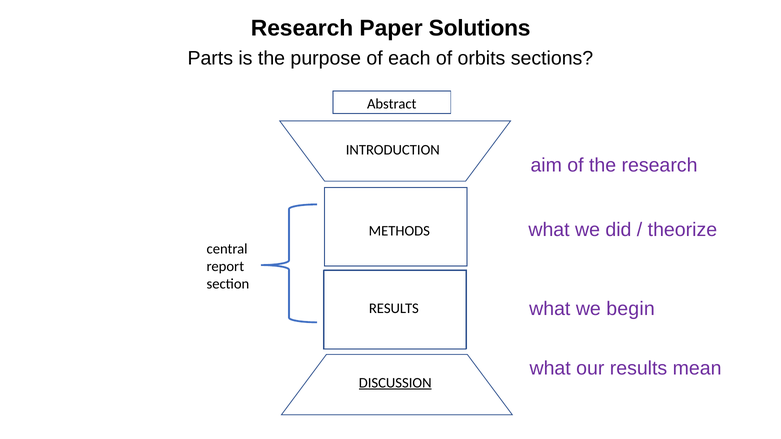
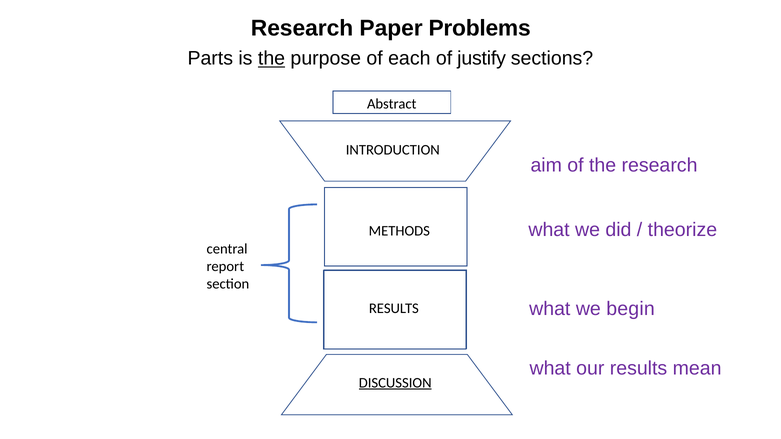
Solutions: Solutions -> Problems (480, 28)
the underline: none -> present (272, 59)
orbits: orbits -> justify (482, 59)
